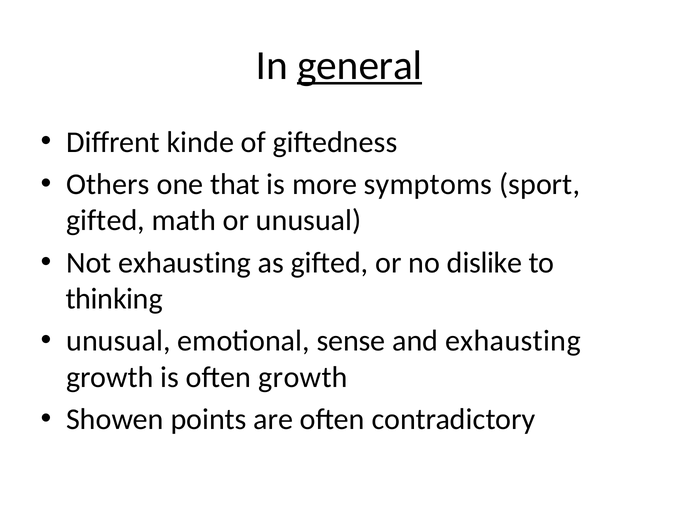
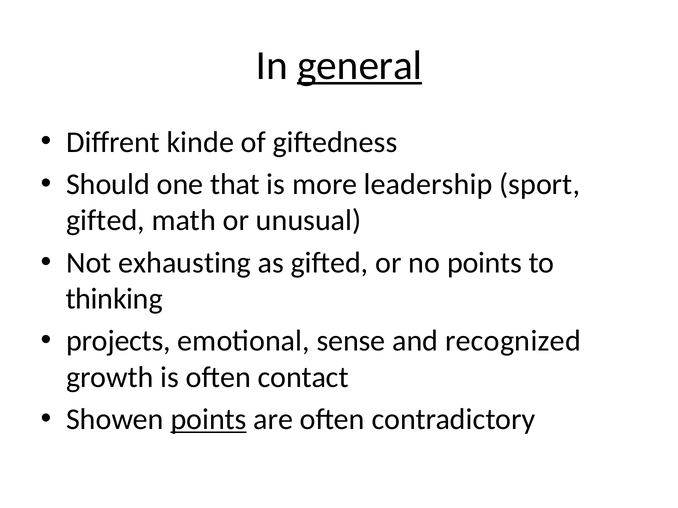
Others: Others -> Should (108, 184)
symptoms: symptoms -> leadership (428, 184)
no dislike: dislike -> points (485, 263)
unusual: unusual -> projects (118, 341)
and exhausting: exhausting -> recognized (513, 341)
often growth: growth -> contact (303, 378)
points underline: none -> present (209, 420)
